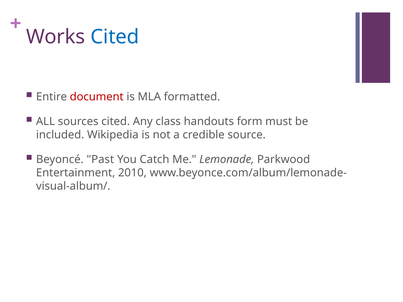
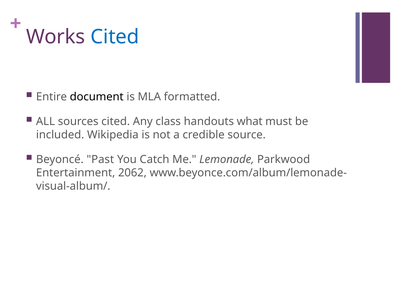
document colour: red -> black (97, 97)
form: form -> what (250, 121)
2010: 2010 -> 2062 (132, 173)
